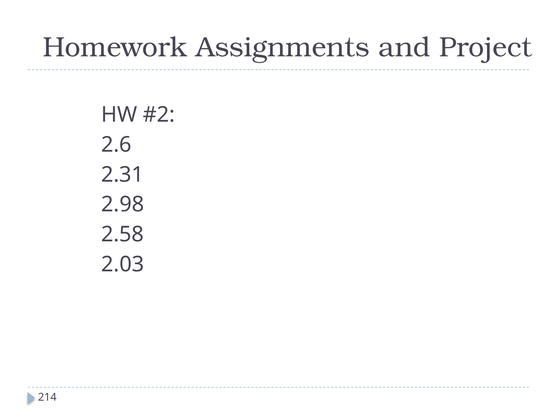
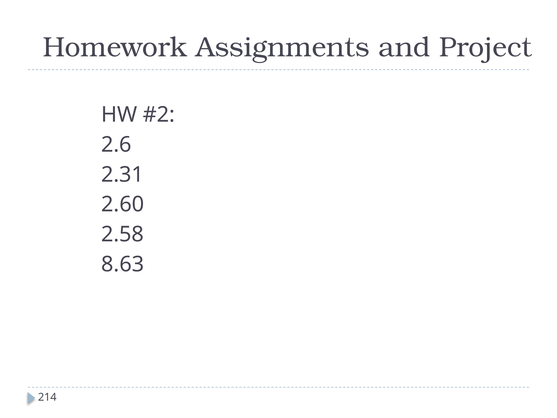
2.98: 2.98 -> 2.60 (123, 204)
2.03: 2.03 -> 8.63 (123, 264)
